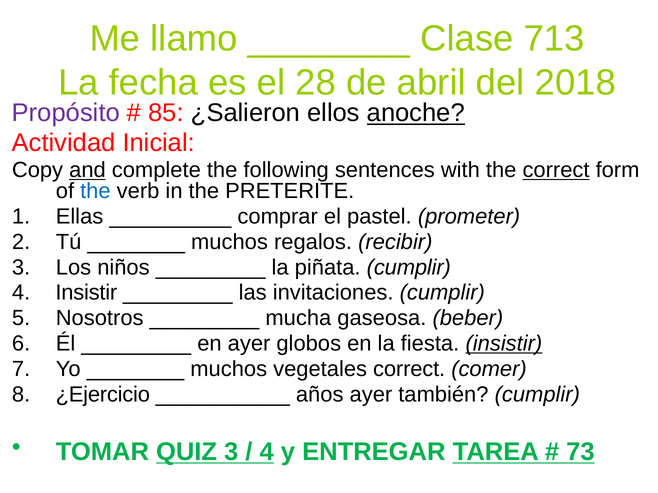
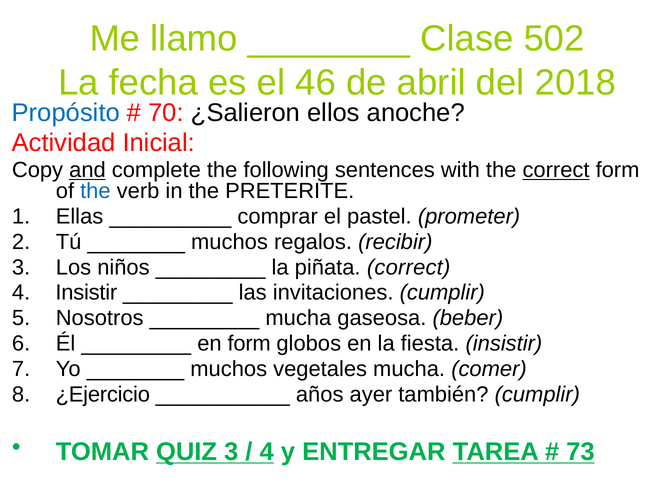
713: 713 -> 502 (554, 39)
28: 28 -> 46 (316, 83)
Propósito colour: purple -> blue (66, 113)
85: 85 -> 70 (166, 113)
anoche underline: present -> none (416, 113)
piñata cumplir: cumplir -> correct (409, 268)
en ayer: ayer -> form (249, 344)
insistir underline: present -> none (504, 344)
vegetales correct: correct -> mucha (409, 369)
